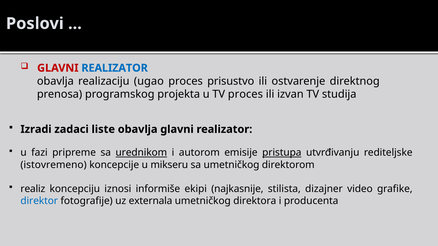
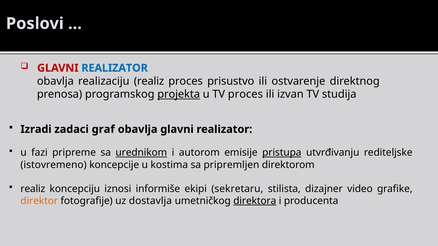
realizaciju ugao: ugao -> realiz (149, 81)
projekta underline: none -> present (179, 94)
liste: liste -> graf (103, 129)
mikseru: mikseru -> kostima (169, 165)
sa umetničkog: umetničkog -> pripremljen (231, 165)
najkasnije: najkasnije -> sekretaru (237, 189)
direktor colour: blue -> orange (39, 201)
externala: externala -> dostavlja (150, 201)
direktora underline: none -> present (255, 201)
